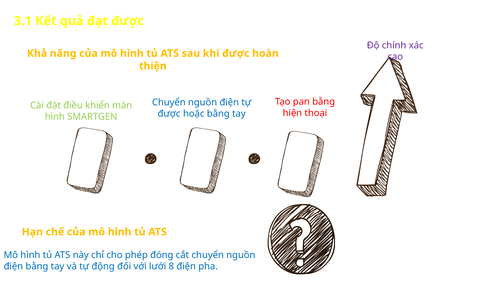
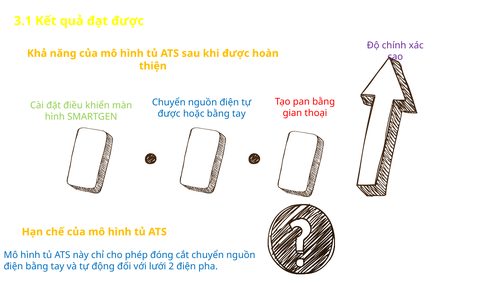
hiện: hiện -> gian (292, 113)
8: 8 -> 2 (171, 267)
